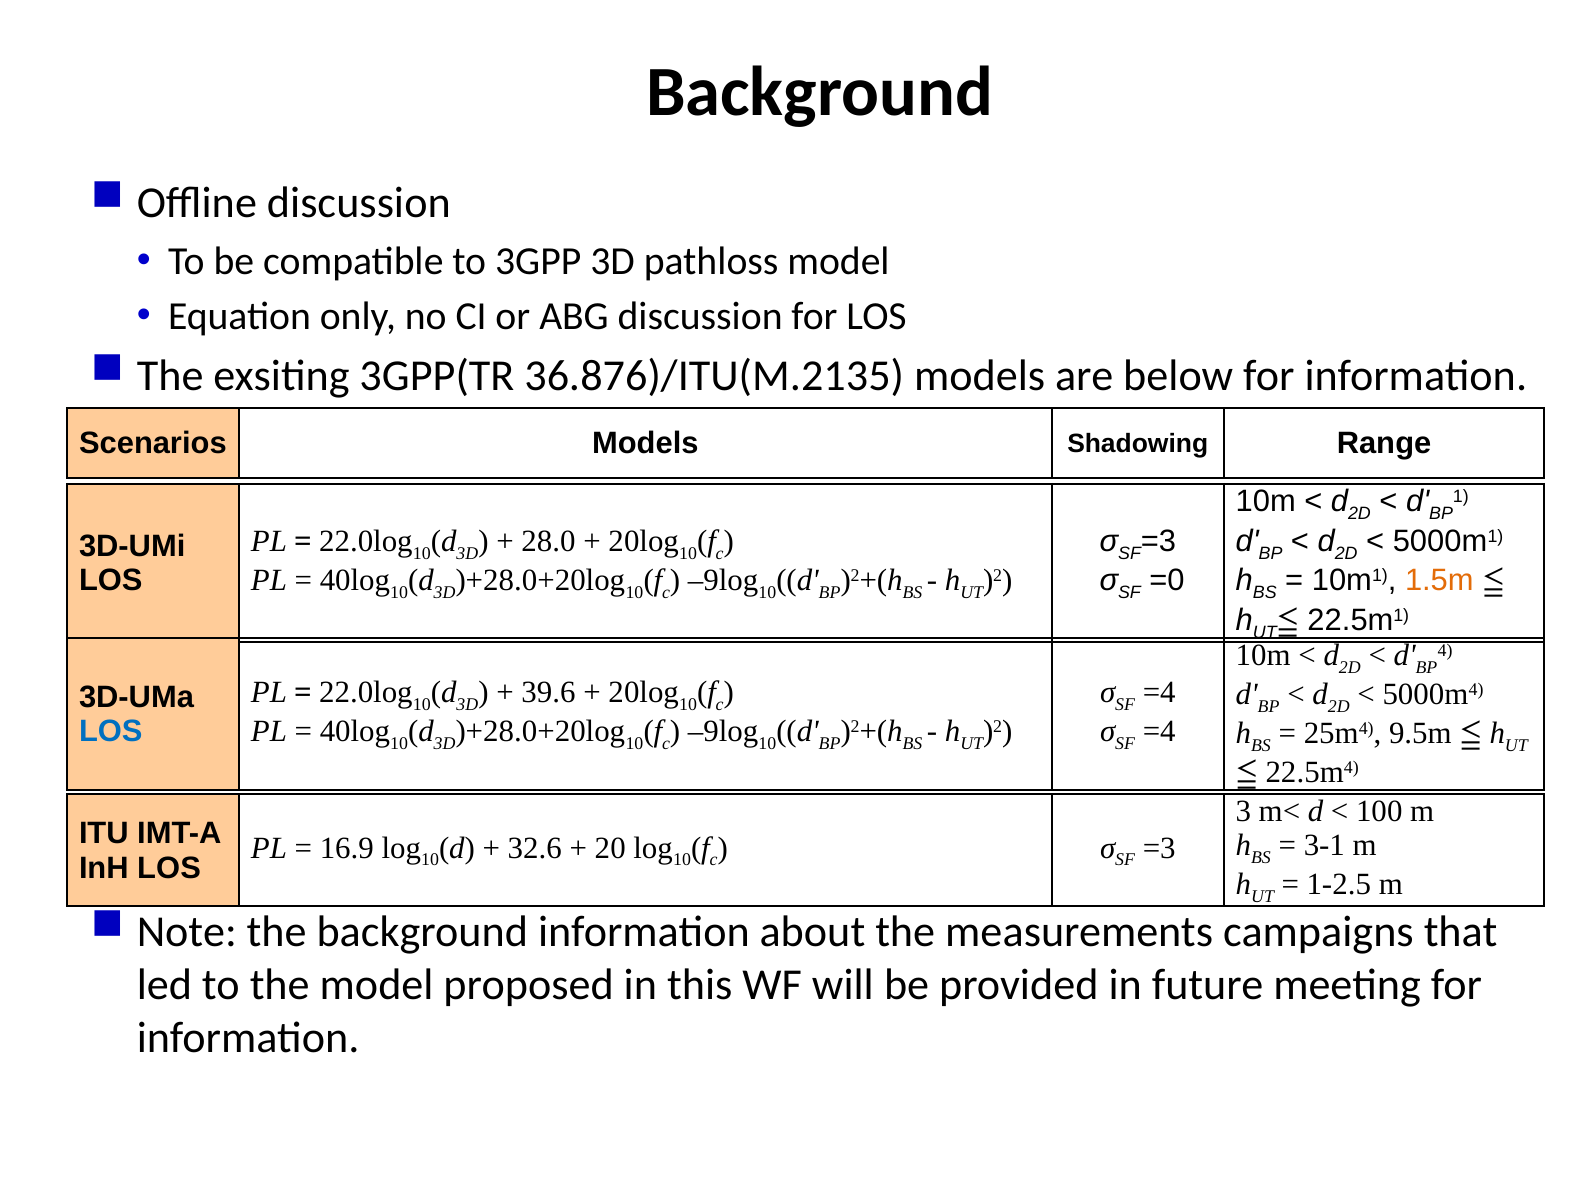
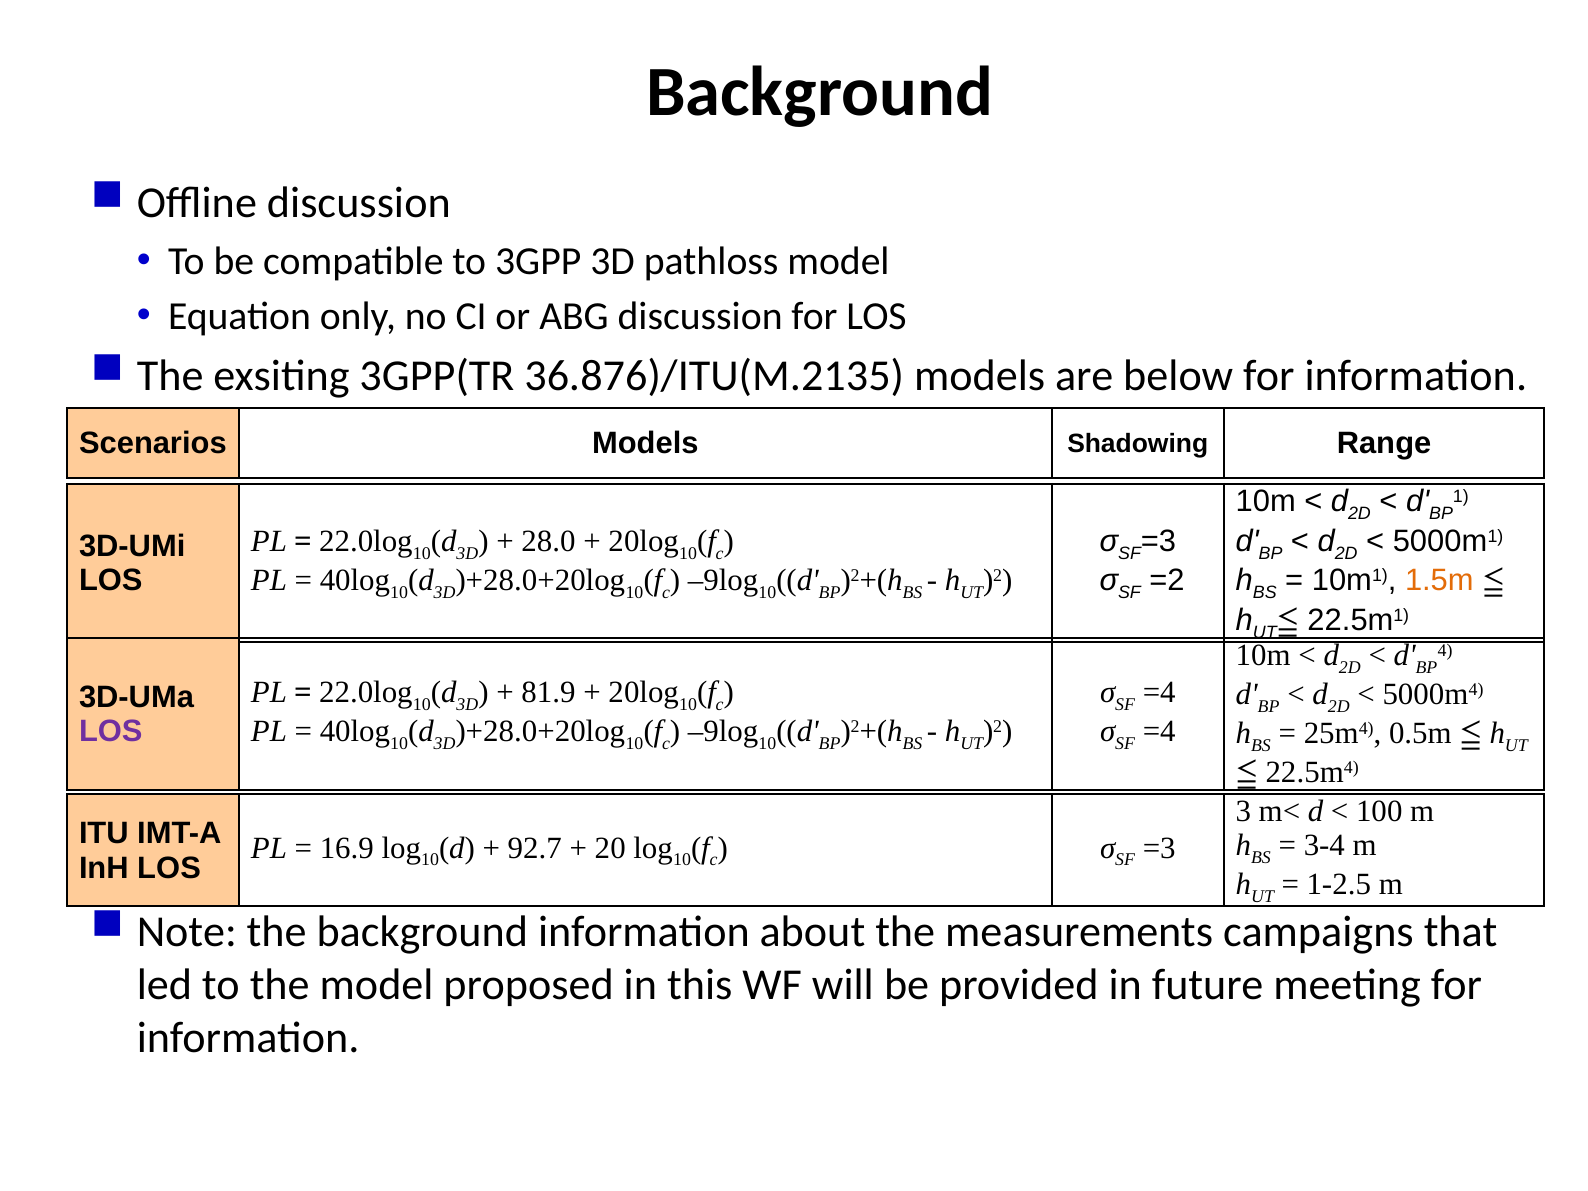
=0: =0 -> =2 (1167, 581)
39.6: 39.6 -> 81.9 (548, 692)
LOS colour: blue -> purple (111, 732)
9.5m: 9.5m -> 0.5m (1420, 733)
3-1: 3-1 -> 3-4 (1324, 846)
32.6: 32.6 -> 92.7 (535, 848)
